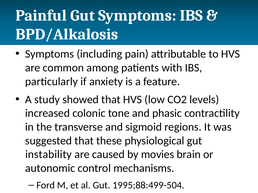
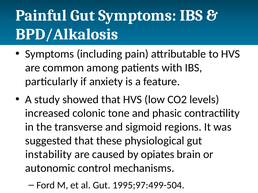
movies: movies -> opiates (158, 155)
1995;88:499-504: 1995;88:499-504 -> 1995;97:499-504 (148, 186)
